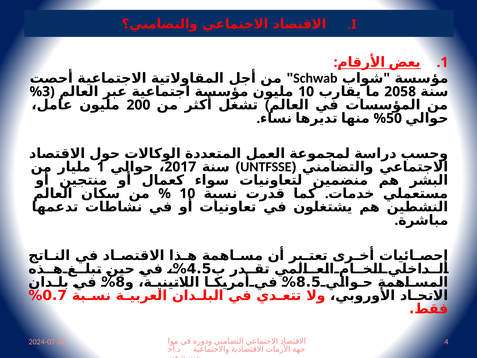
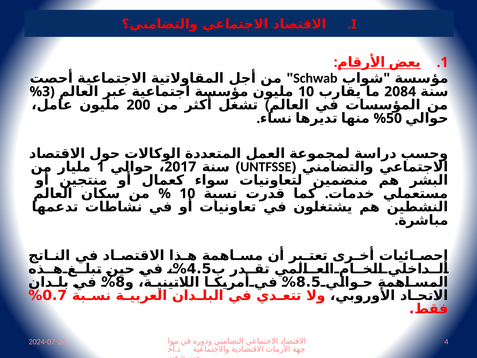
2058: 2058 -> 2084 (400, 92)
